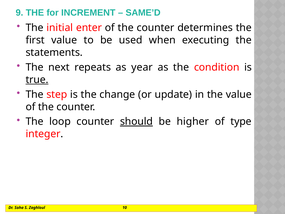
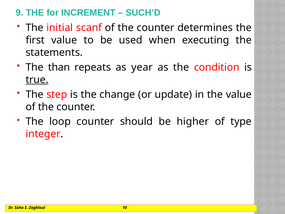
SAME’D: SAME’D -> SUCH’D (143, 13)
enter: enter -> scanf (89, 28)
next: next -> than (59, 67)
should underline: present -> none (136, 121)
